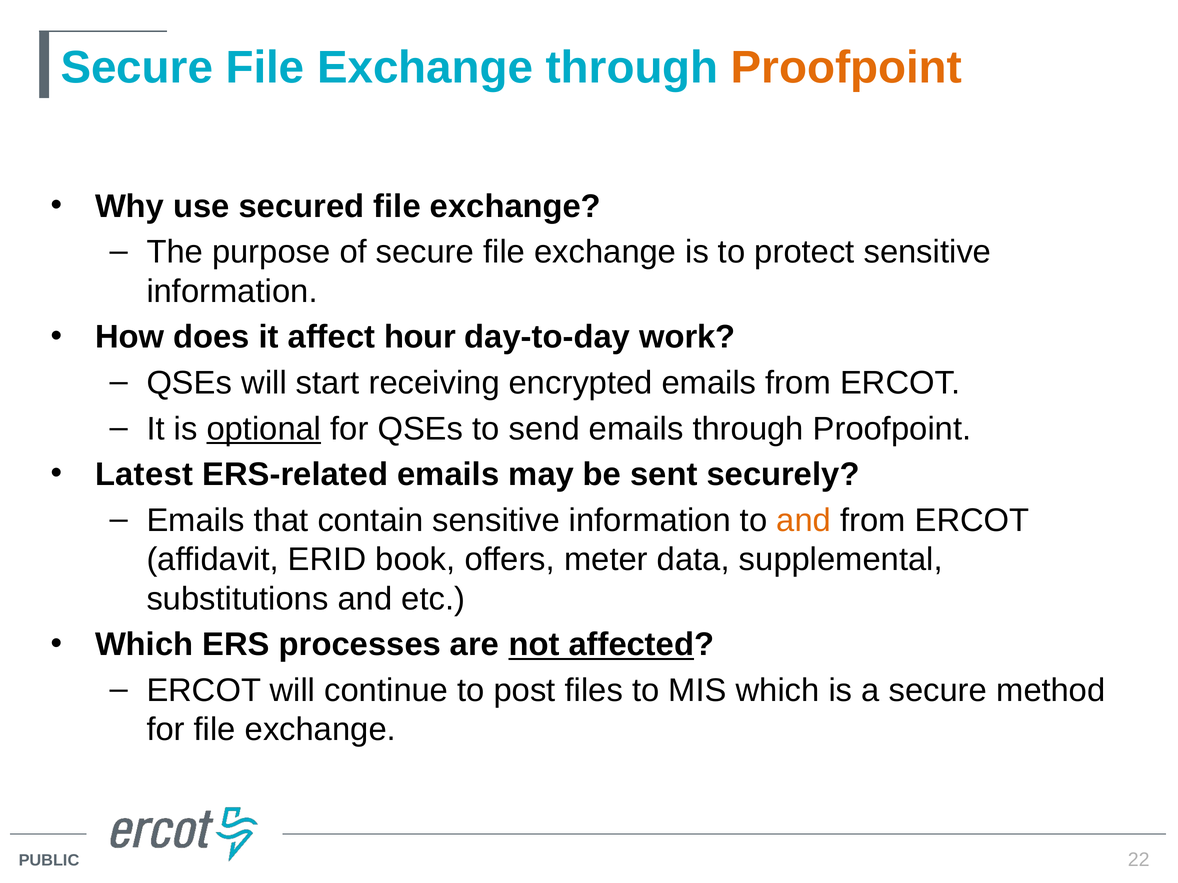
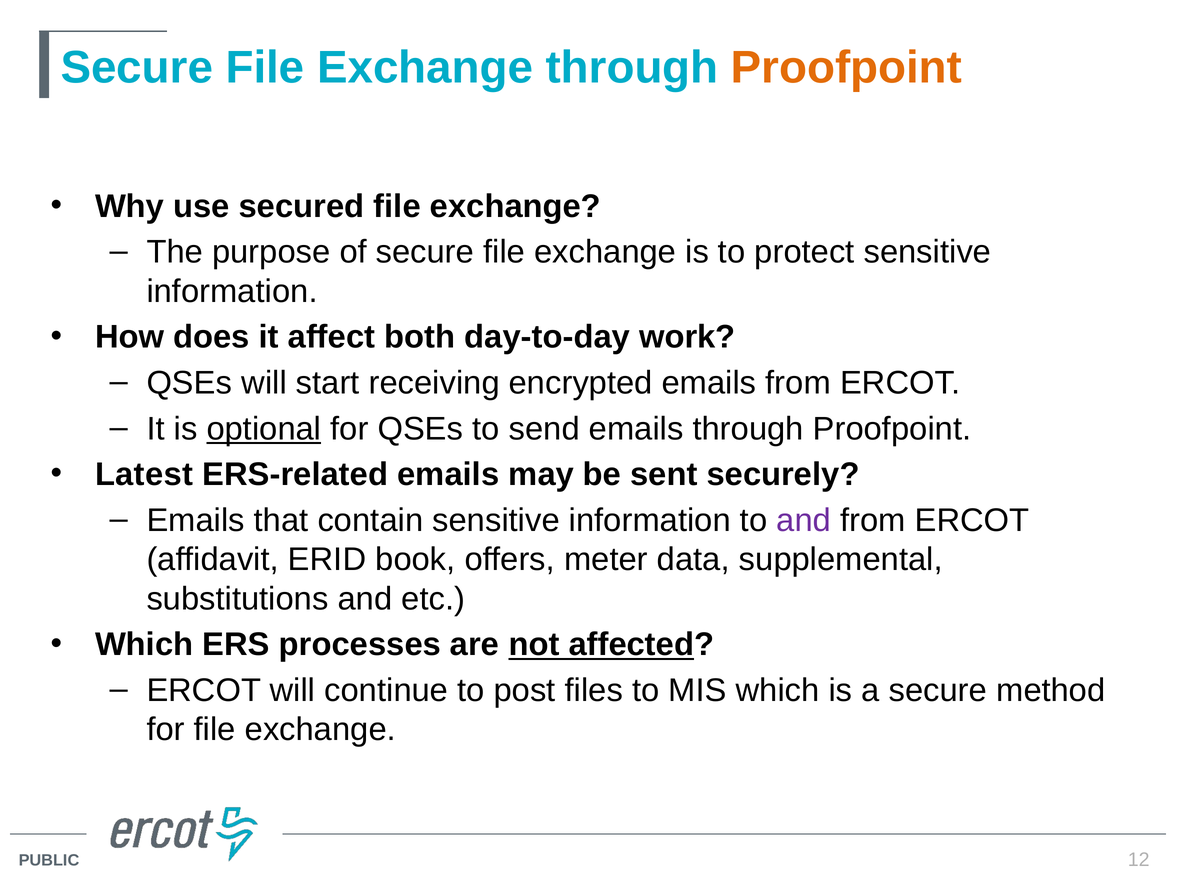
hour: hour -> both (420, 337)
and colour: orange -> purple (804, 521)
22: 22 -> 12 (1139, 860)
